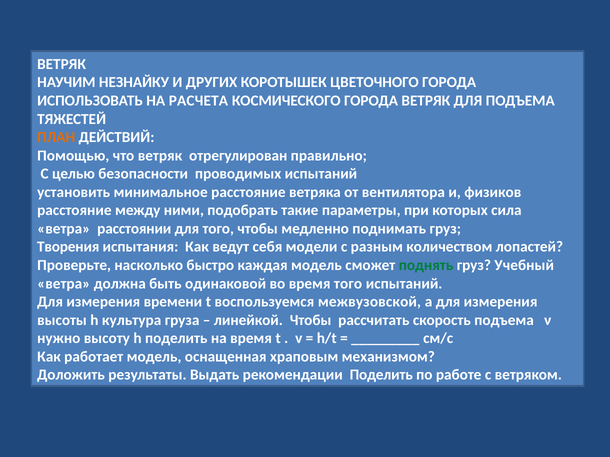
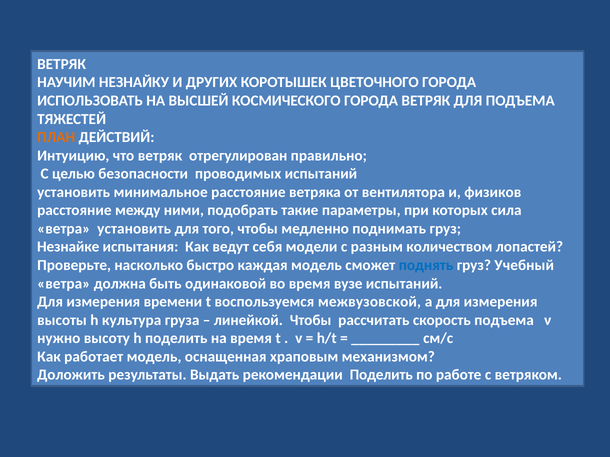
РАСЧЕТА: РАСЧЕТА -> ВЫСШЕЙ (199, 101)
Помощью: Помощью -> Интуицию (73, 156)
ветра расстоянии: расстоянии -> установить (134, 229)
Творения: Творения -> Незнайке (68, 247)
поднять colour: green -> blue (426, 266)
время того: того -> вузе (348, 284)
